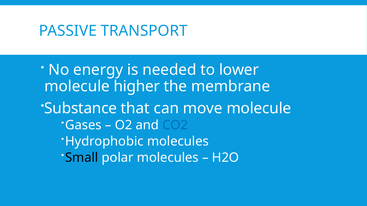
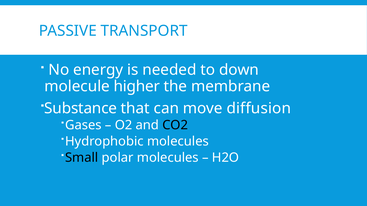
lower: lower -> down (239, 70)
move molecule: molecule -> diffusion (259, 108)
CO2 colour: blue -> black (175, 125)
